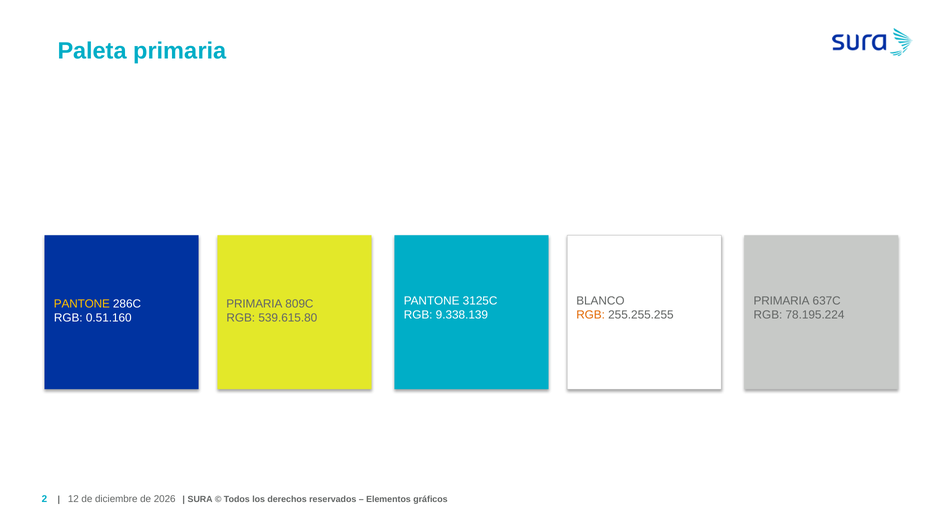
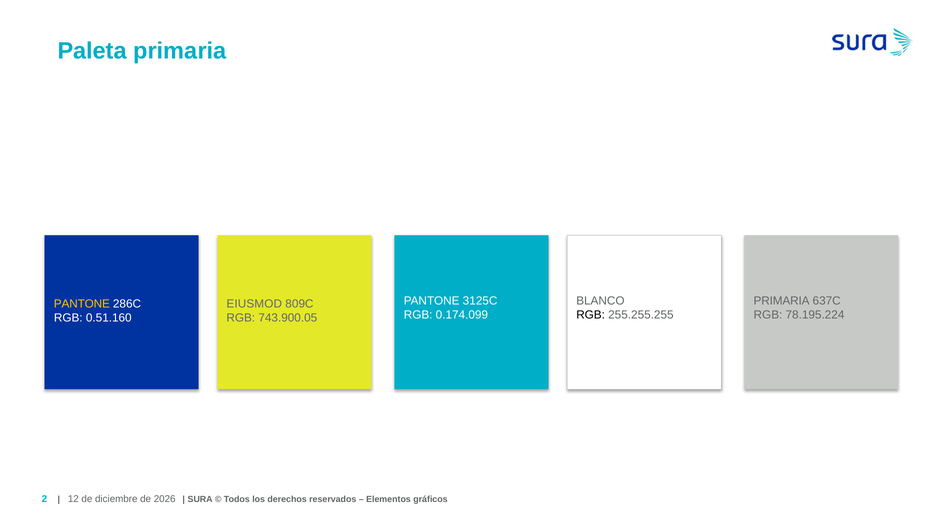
PRIMARIA: PRIMARIA -> EIUSMOD (254, 304)
9.338.139: 9.338.139 -> 0.174.099 (462, 315)
RGB colour: orange -> black (591, 315)
539.615.80: 539.615.80 -> 743.900.05 (288, 318)
